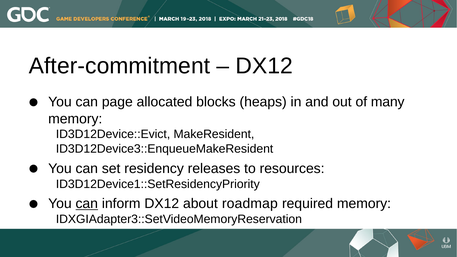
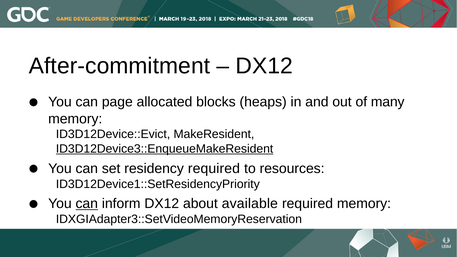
ID3D12Device3::EnqueueMakeResident underline: none -> present (165, 149)
residency releases: releases -> required (214, 169)
roadmap: roadmap -> available (250, 204)
